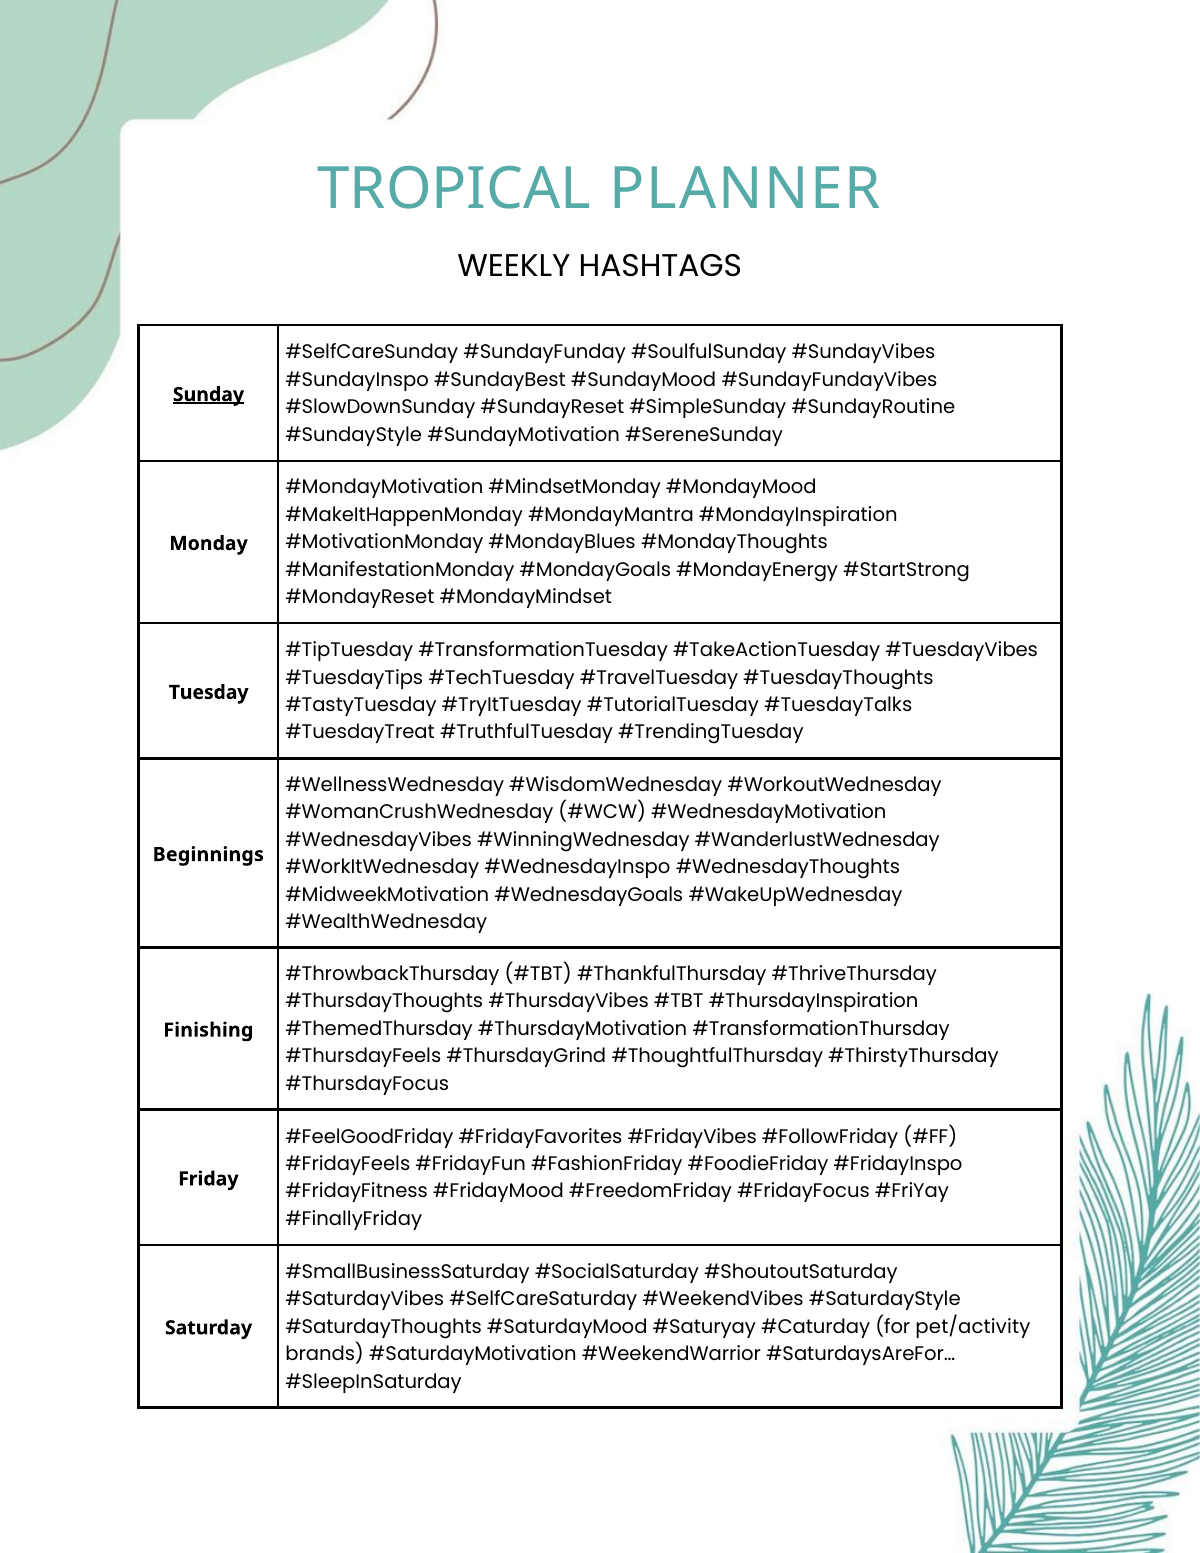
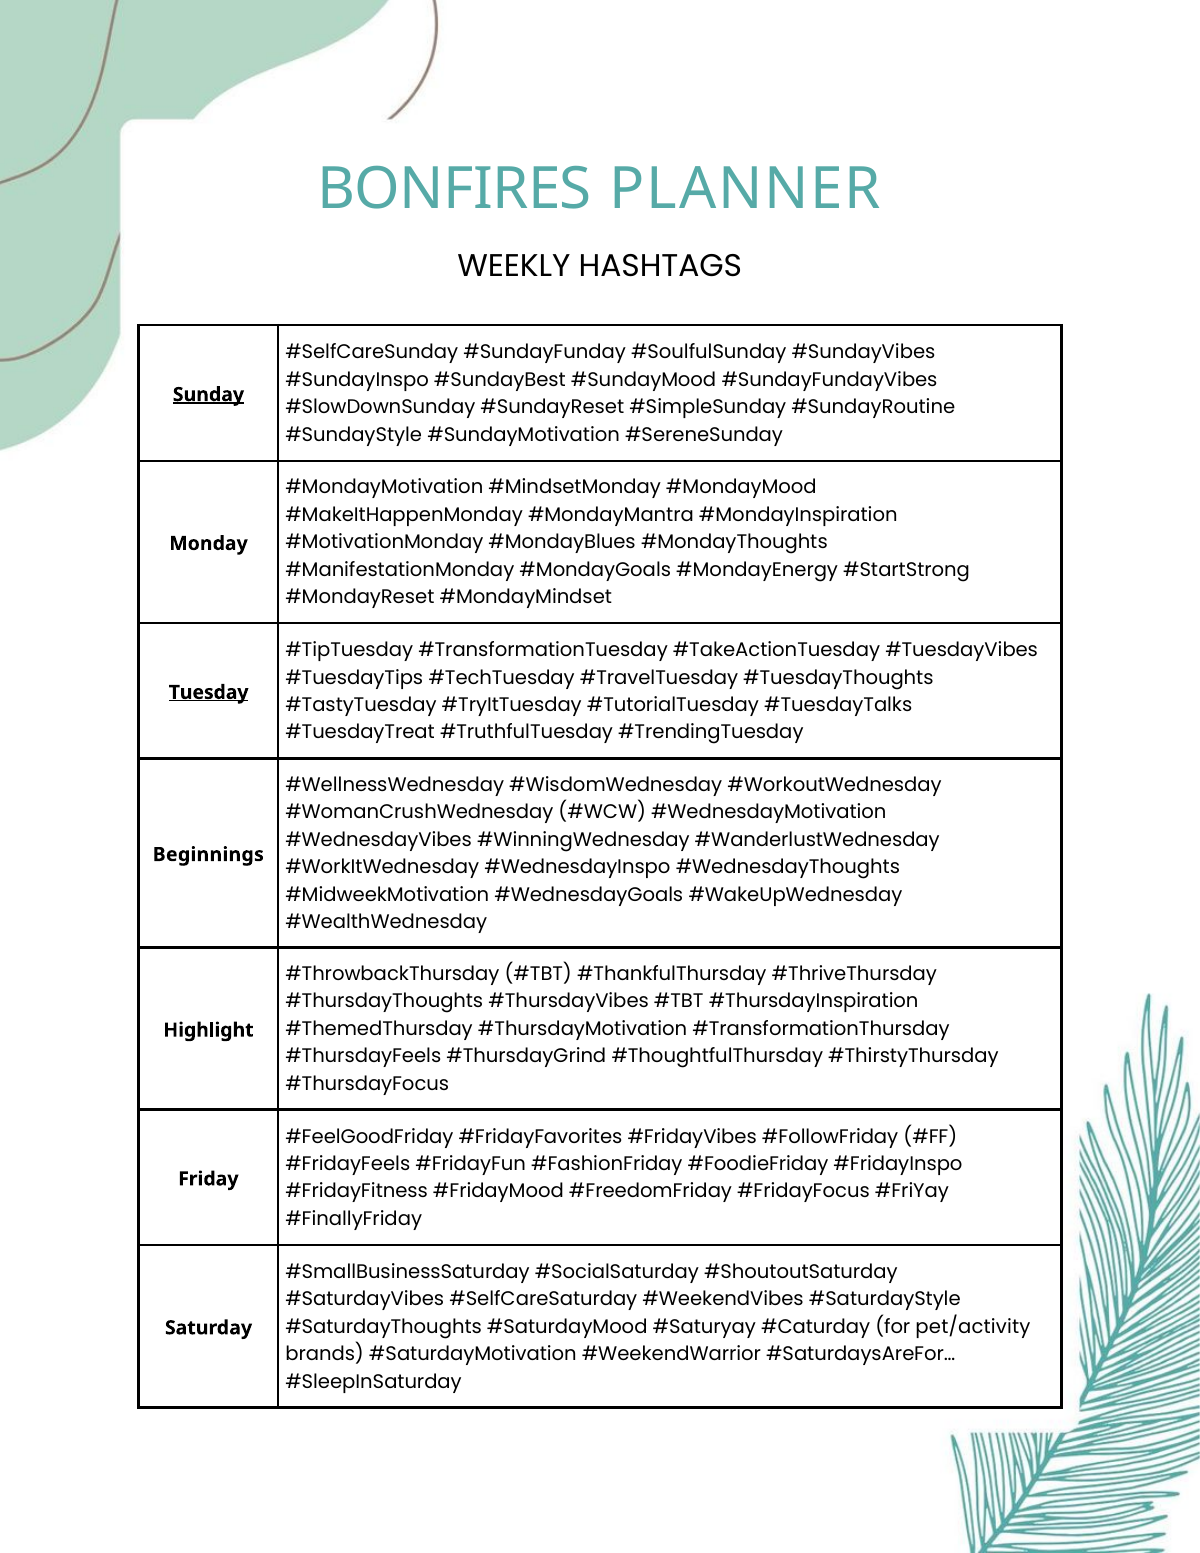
TROPICAL: TROPICAL -> BONFIRES (455, 190)
Tuesday underline: none -> present (209, 692)
Finishing: Finishing -> Highlight (208, 1030)
